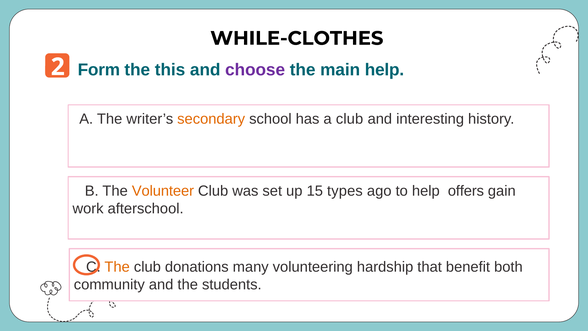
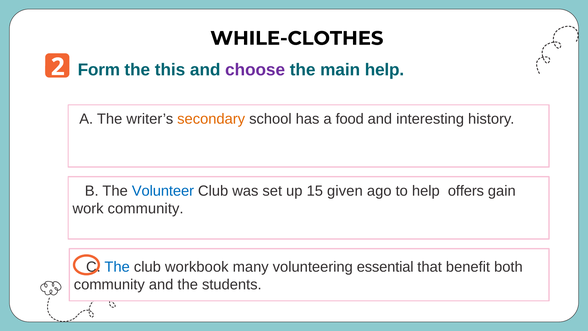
a club: club -> food (350, 119)
Volunteer colour: orange -> blue (163, 191)
types: types -> given (345, 191)
work afterschool: afterschool -> community (146, 209)
The colour: orange -> blue (117, 267)
donations: donations -> workbook (197, 267)
hardship: hardship -> essential (385, 267)
